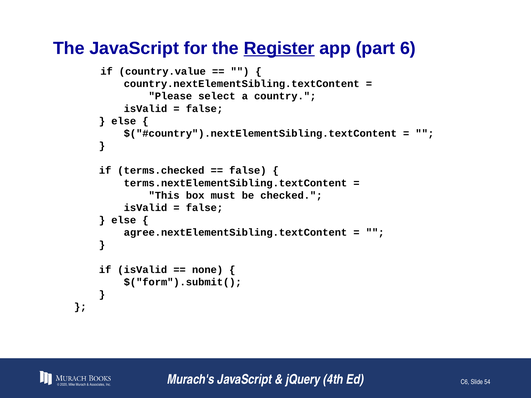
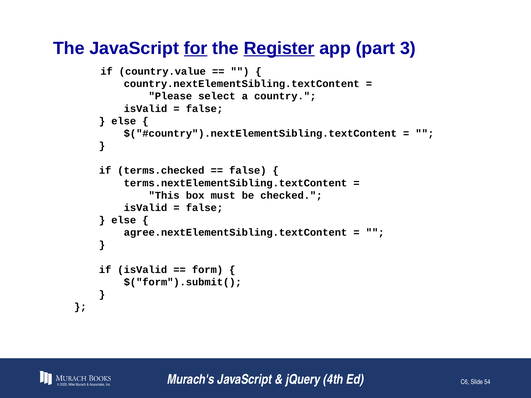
for underline: none -> present (196, 48)
6: 6 -> 3 (408, 48)
none: none -> form (208, 270)
